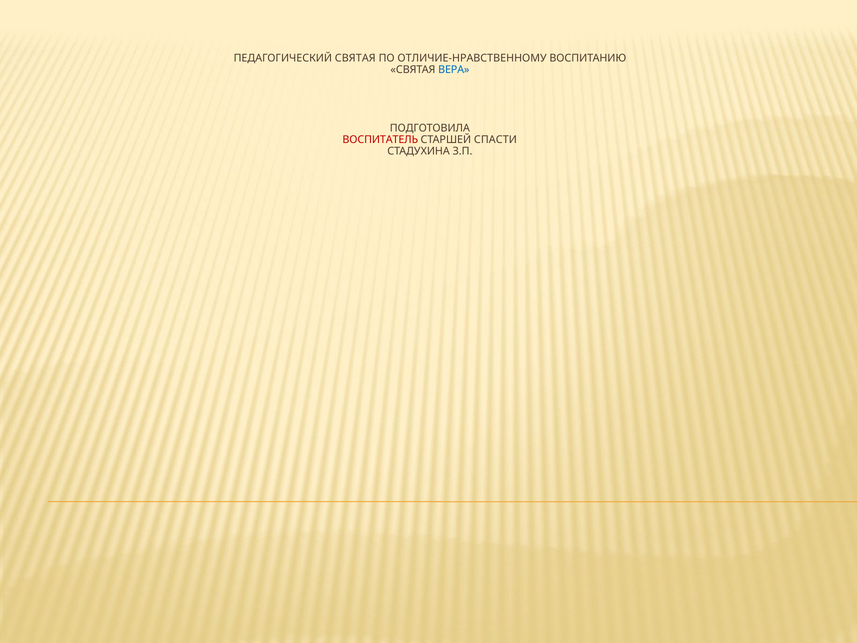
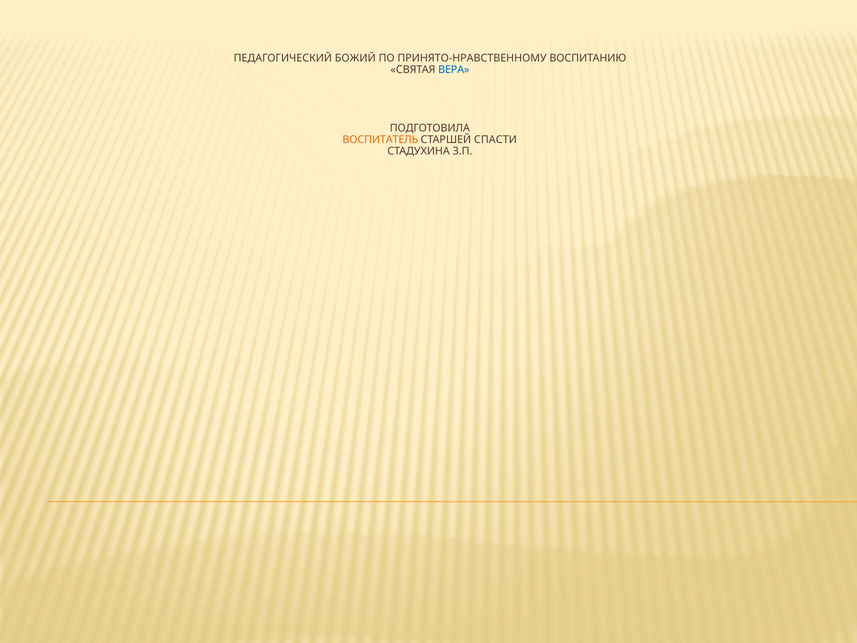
ПЕДАГОГИЧЕСКИЙ СВЯТАЯ: СВЯТАЯ -> БОЖИЙ (355, 58)
ОТЛИЧИЕ-НРАВСТВЕННОМУ: ОТЛИЧИЕ-НРАВСТВЕННОМУ -> ПРИНЯТО-НРАВСТВЕННОМУ (472, 58)
ВОСПИТАТЕЛЬ colour: red -> orange (380, 140)
